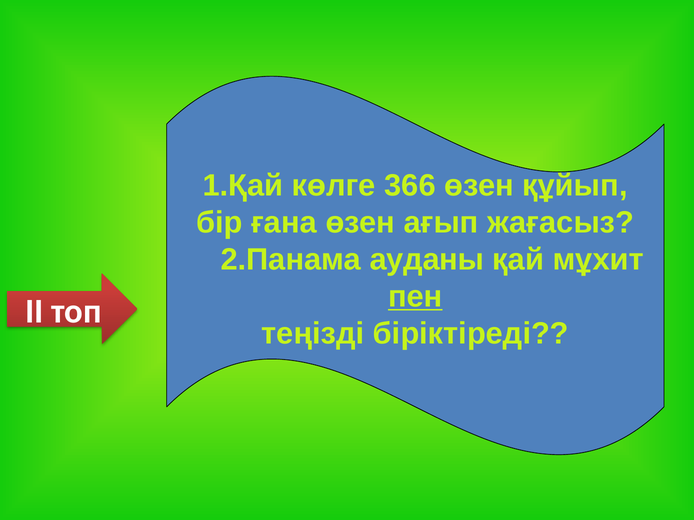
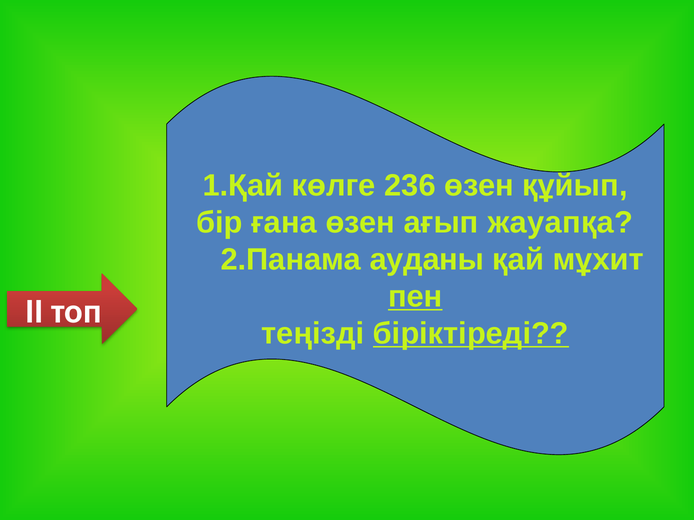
366: 366 -> 236 (410, 186)
жағасыз: жағасыз -> жауапқа (561, 223)
біріктіреді underline: none -> present (471, 334)
